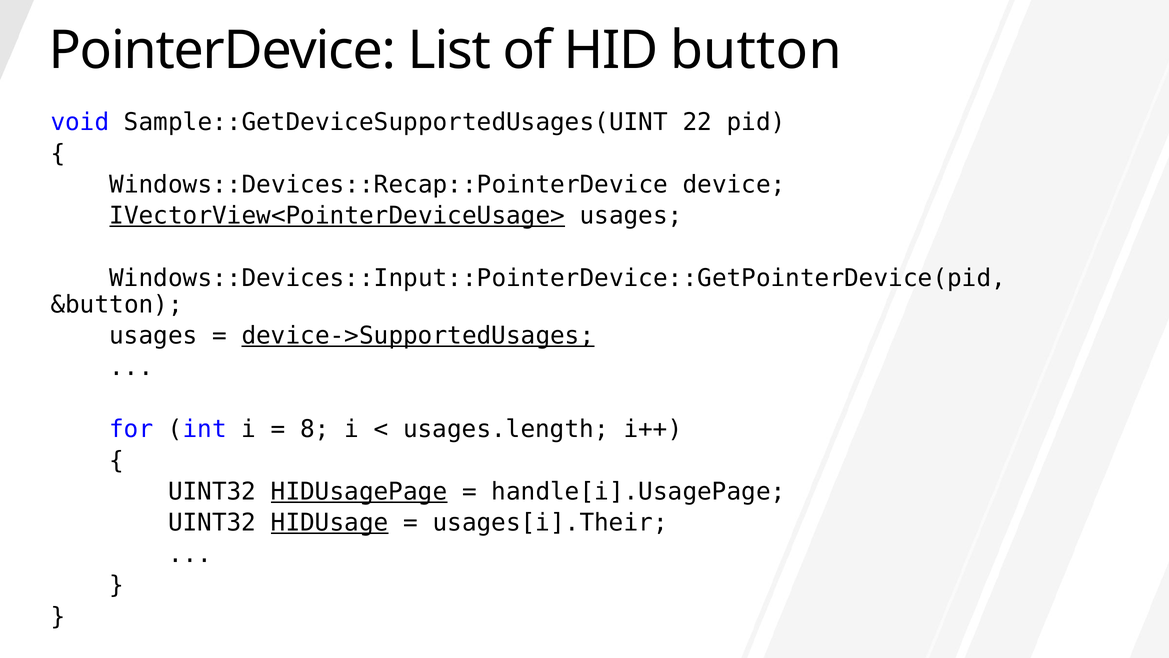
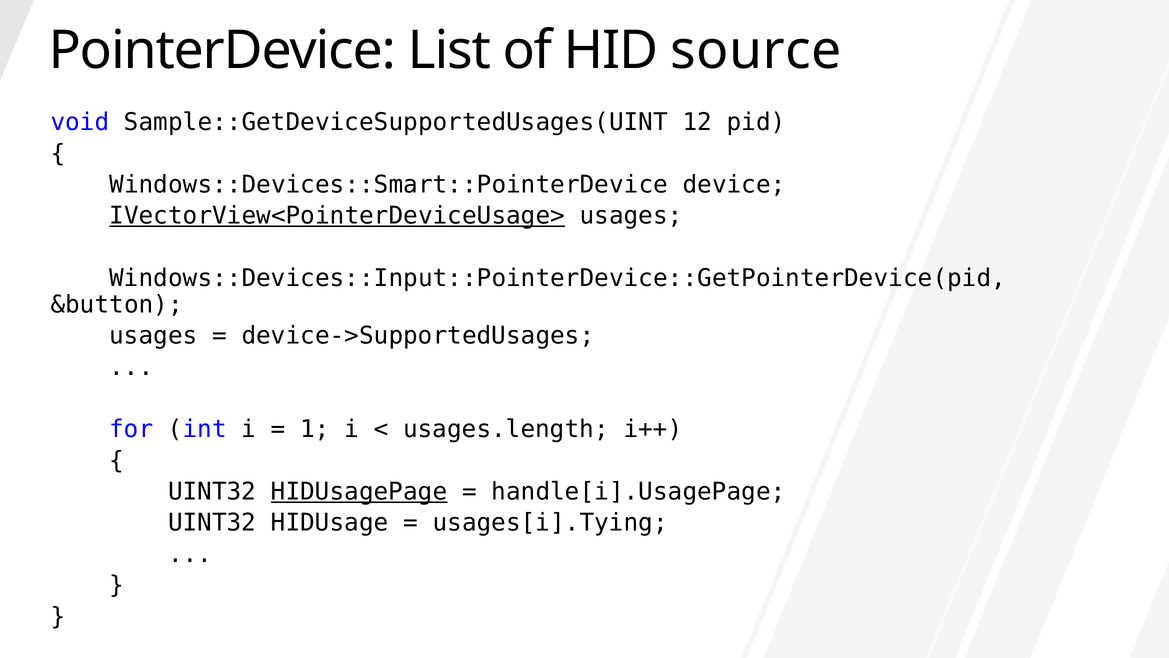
button: button -> source (756, 51)
22: 22 -> 12 (697, 122)
Windows::Devices::Recap::PointerDevice: Windows::Devices::Recap::PointerDevice -> Windows::Devices::Smart::PointerDevice (389, 185)
device->SupportedUsages underline: present -> none (418, 336)
8: 8 -> 1 (315, 429)
HIDUsage underline: present -> none (330, 523)
usages[i].Their: usages[i].Their -> usages[i].Tying (550, 523)
